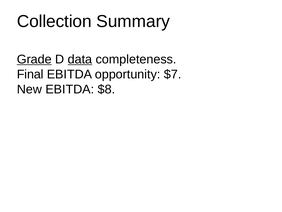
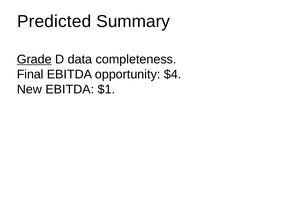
Collection: Collection -> Predicted (54, 21)
data underline: present -> none (80, 59)
$7: $7 -> $4 (173, 74)
$8: $8 -> $1 (106, 89)
